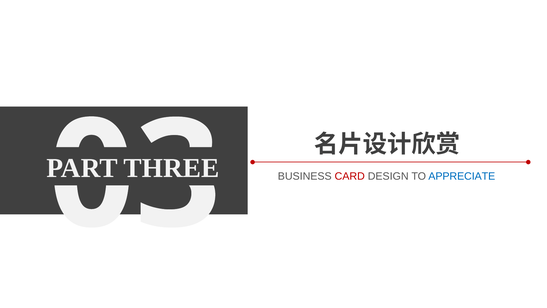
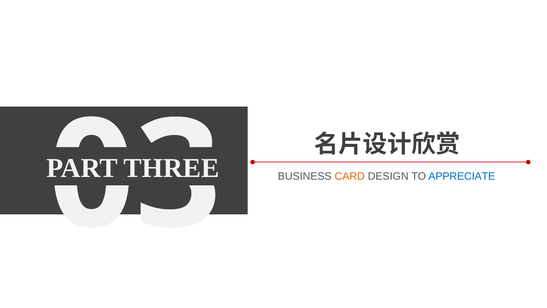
CARD colour: red -> orange (350, 176)
